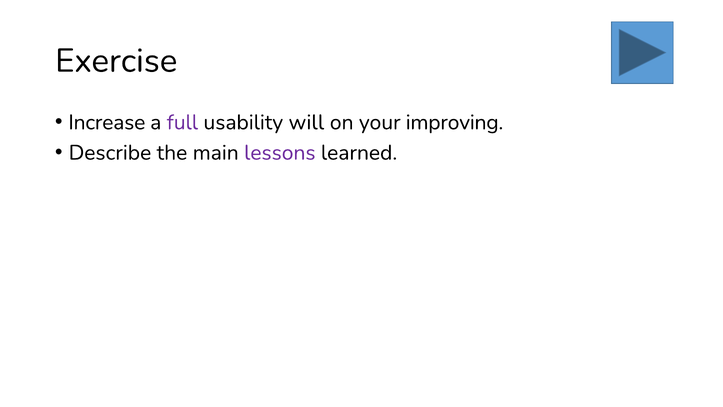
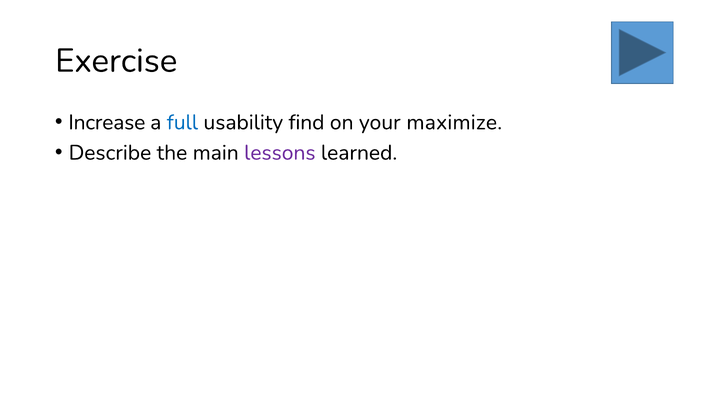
full colour: purple -> blue (182, 122)
will: will -> find (307, 122)
improving: improving -> maximize (454, 122)
